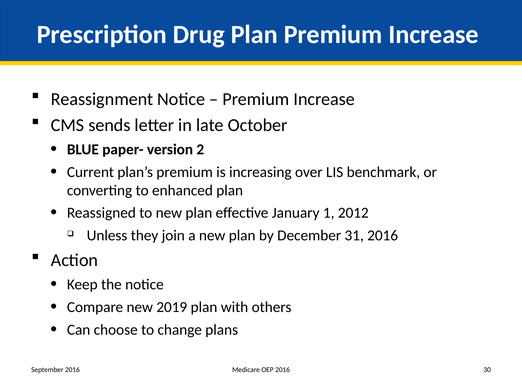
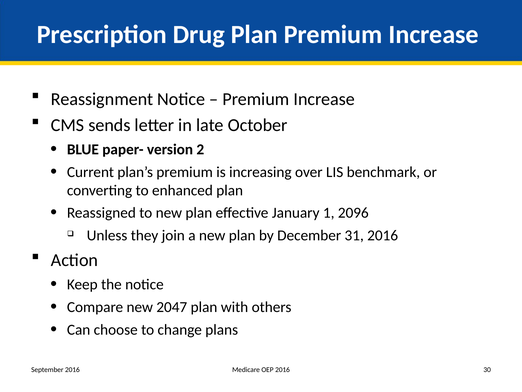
2012: 2012 -> 2096 (353, 213)
2019: 2019 -> 2047 (172, 307)
